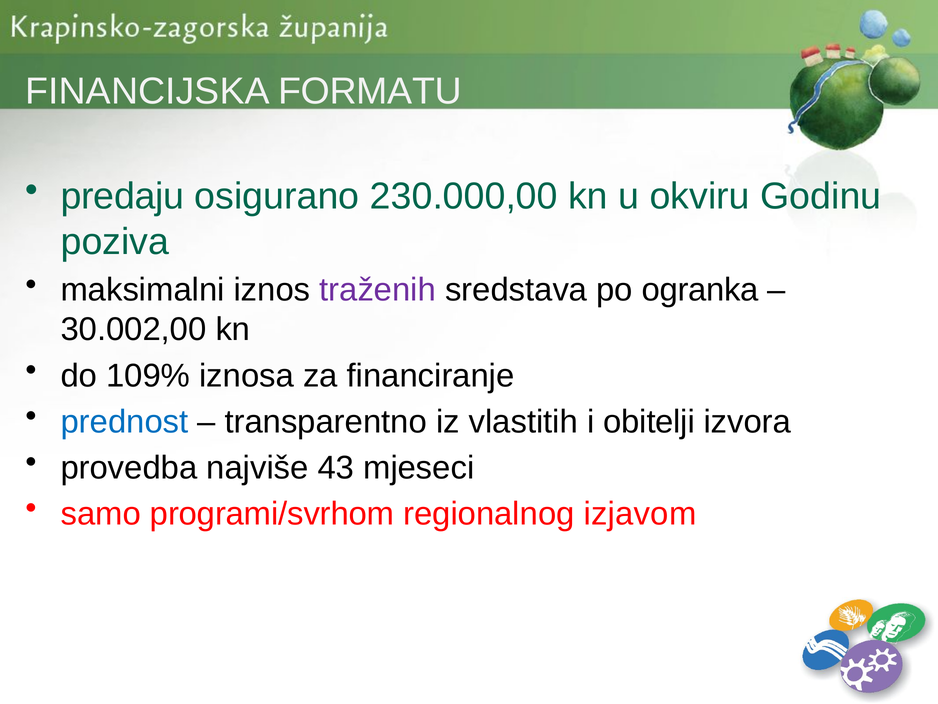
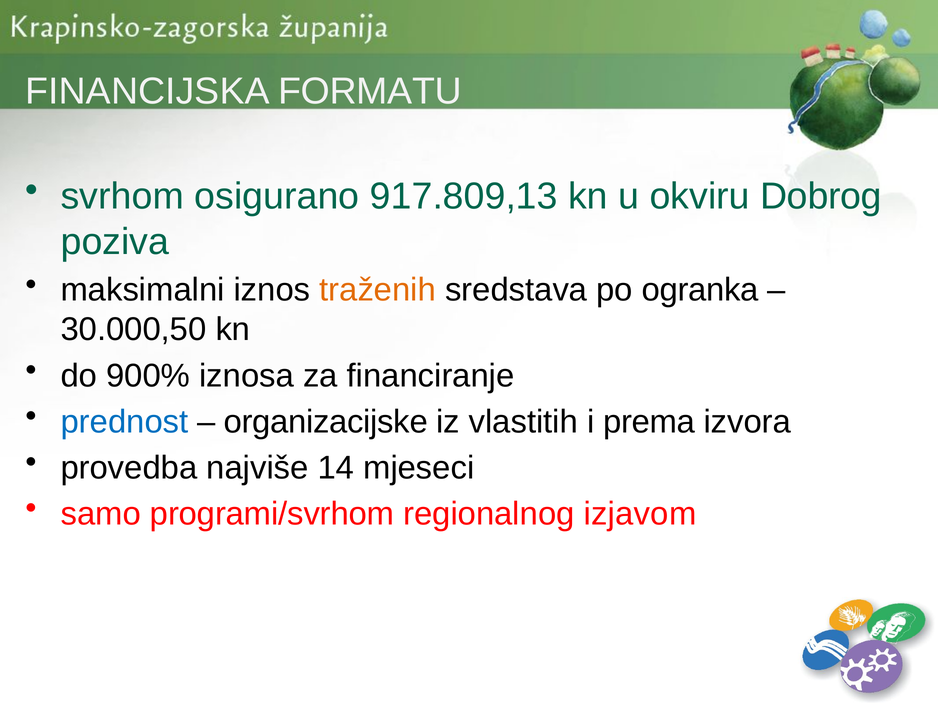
predaju: predaju -> svrhom (122, 196)
230.000,00: 230.000,00 -> 917.809,13 (464, 196)
Godinu: Godinu -> Dobrog (821, 196)
traženih colour: purple -> orange (378, 290)
30.002,00: 30.002,00 -> 30.000,50 (134, 330)
109%: 109% -> 900% (148, 376)
transparentno: transparentno -> organizacijske (326, 422)
obitelji: obitelji -> prema (649, 422)
43: 43 -> 14 (336, 468)
